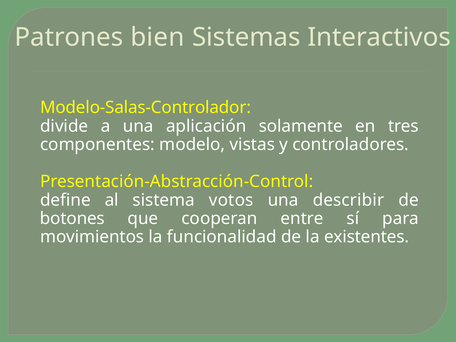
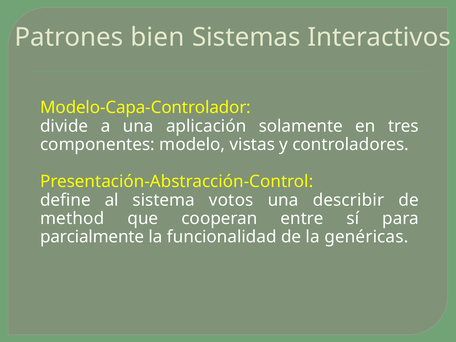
Modelo-Salas-Controlador: Modelo-Salas-Controlador -> Modelo-Capa-Controlador (146, 108)
botones: botones -> method (72, 219)
movimientos: movimientos -> parcialmente (92, 237)
existentes: existentes -> genéricas (366, 237)
